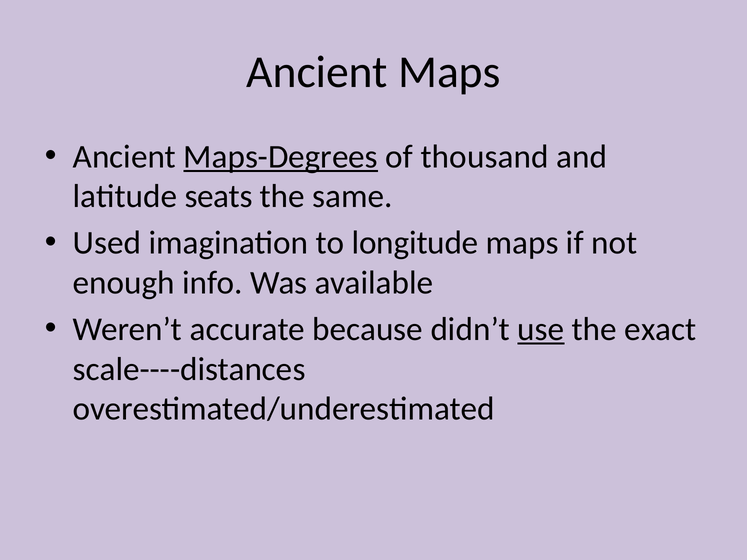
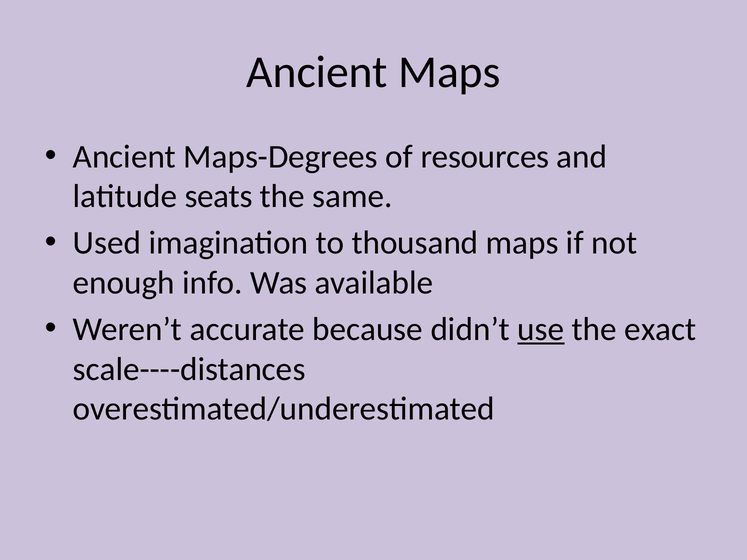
Maps-Degrees underline: present -> none (281, 157)
thousand: thousand -> resources (485, 157)
longitude: longitude -> thousand (415, 243)
